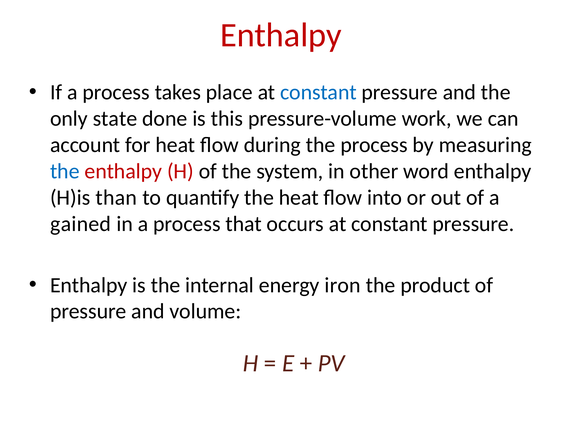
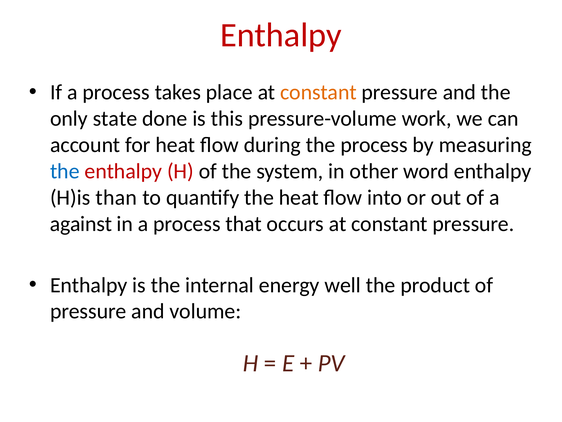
constant colour: blue -> orange (318, 92)
gained: gained -> against (81, 224)
iron: iron -> well (343, 285)
